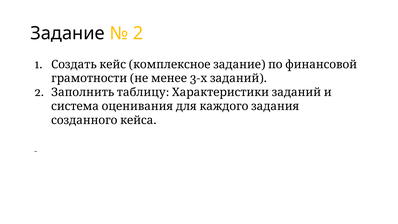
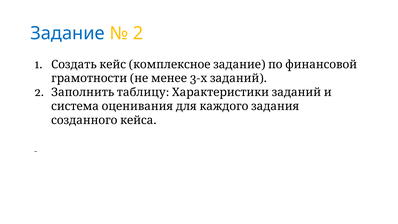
Задание colour: black -> blue (68, 33)
